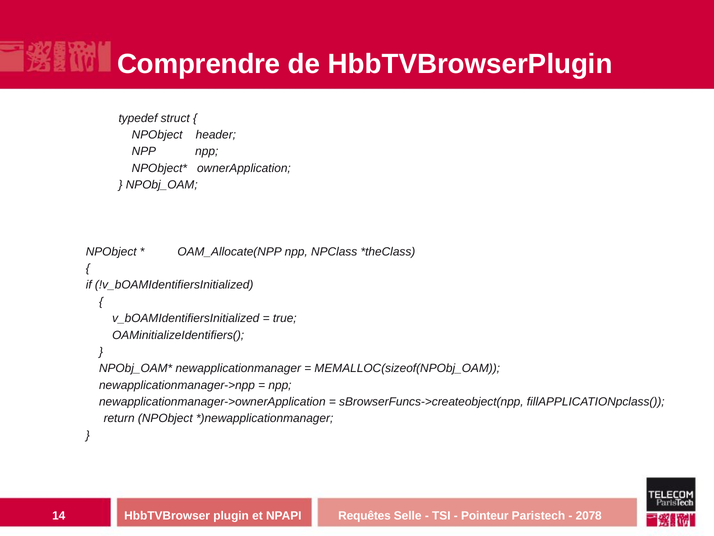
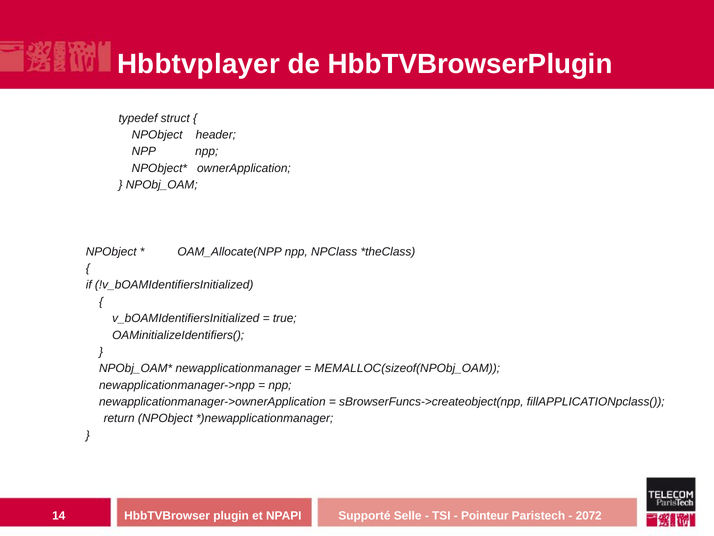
Comprendre: Comprendre -> Hbbtvplayer (198, 64)
Requêtes: Requêtes -> Supporté (364, 515)
2078: 2078 -> 2072 (589, 515)
